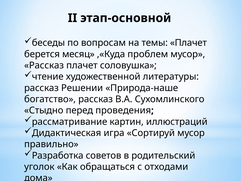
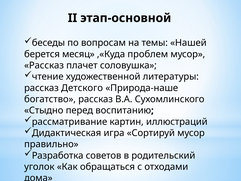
темы Плачет: Плачет -> Нашей (188, 43)
Решении: Решении -> Детского (82, 88)
проведения: проведения -> воспитанию (123, 110)
